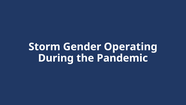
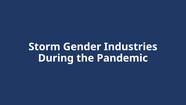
Operating: Operating -> Industries (131, 47)
